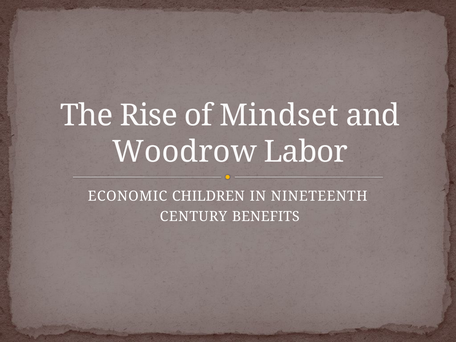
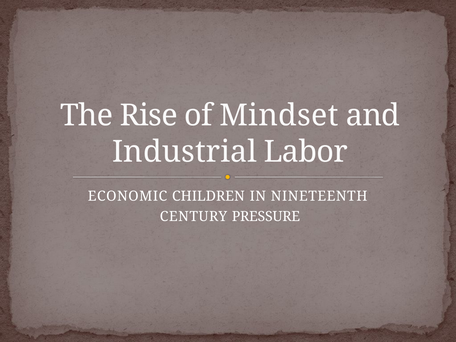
Woodrow: Woodrow -> Industrial (184, 152)
BENEFITS: BENEFITS -> PRESSURE (266, 217)
